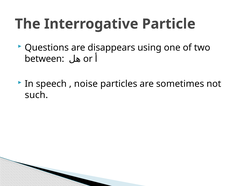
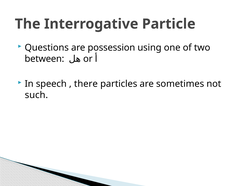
disappears: disappears -> possession (111, 47)
noise: noise -> there (86, 84)
